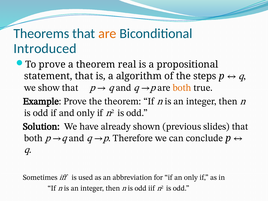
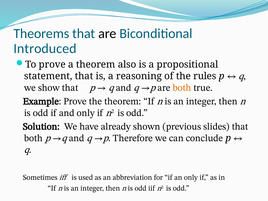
are colour: orange -> black (107, 34)
real: real -> also (127, 65)
algorithm: algorithm -> reasoning (139, 76)
steps: steps -> rules (205, 76)
